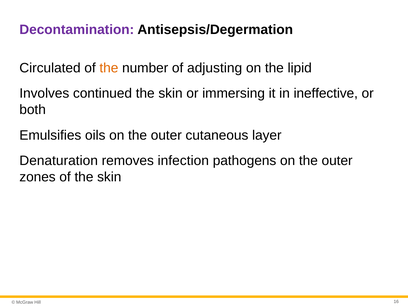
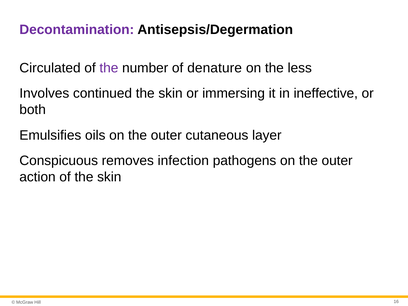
the colour: orange -> purple (109, 68)
adjusting: adjusting -> denature (215, 68)
lipid: lipid -> less (300, 68)
Denaturation: Denaturation -> Conspicuous (59, 161)
zones: zones -> action (38, 177)
